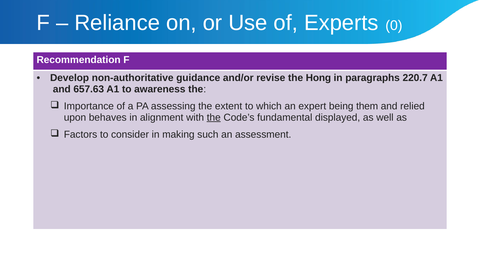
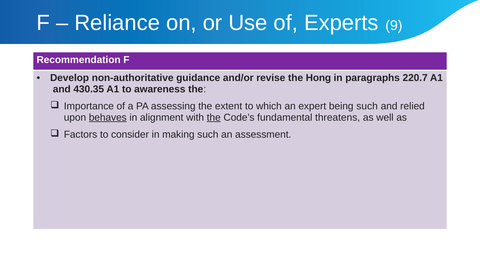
0: 0 -> 9 (394, 25)
657.63: 657.63 -> 430.35 (89, 89)
being them: them -> such (367, 106)
behaves underline: none -> present (108, 117)
displayed: displayed -> threatens (338, 117)
